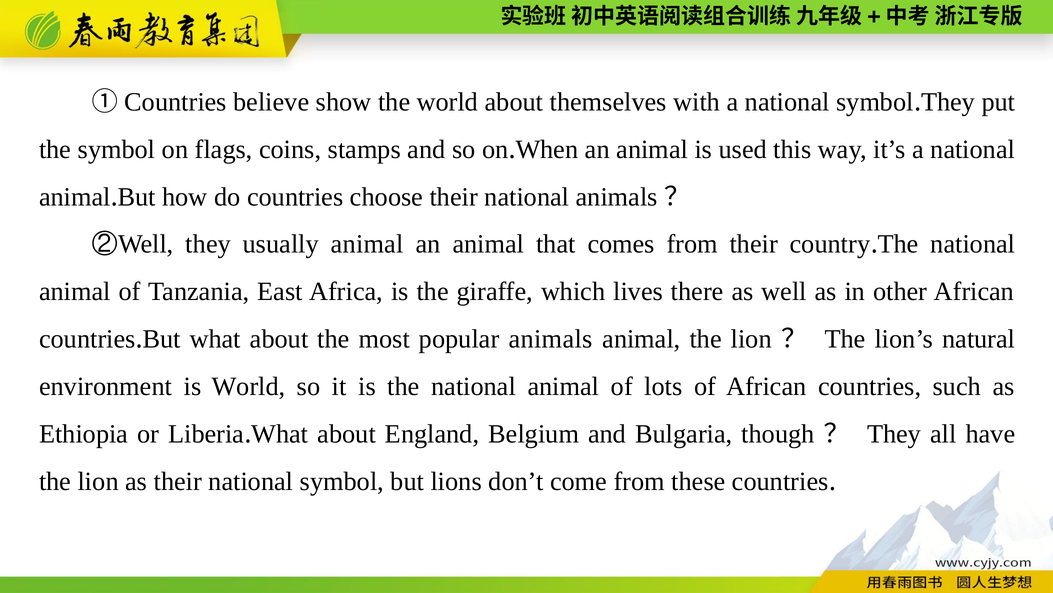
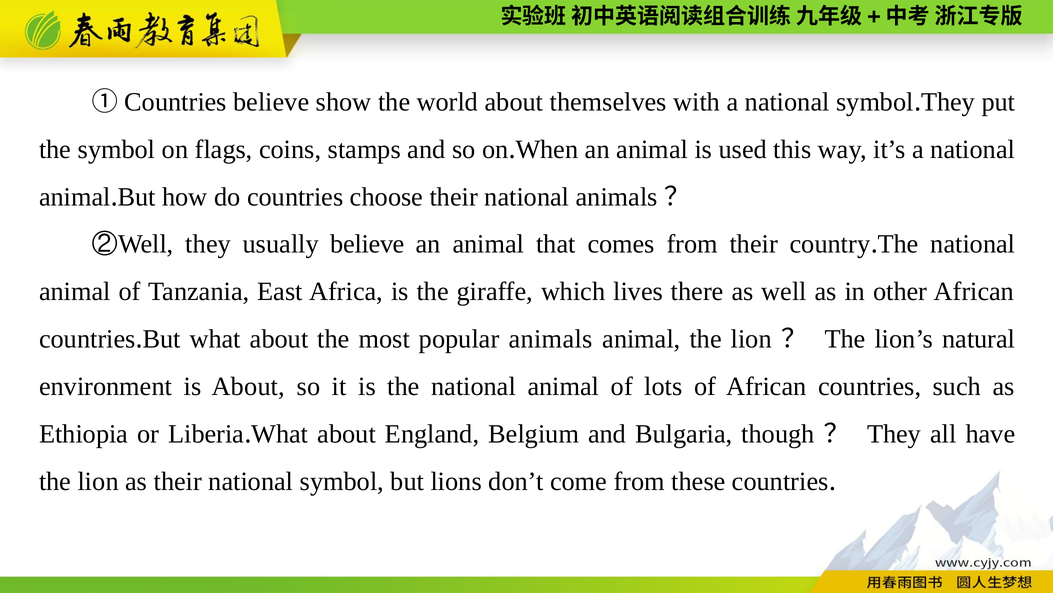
usually animal: animal -> believe (367, 244)
is World: World -> About (248, 386)
